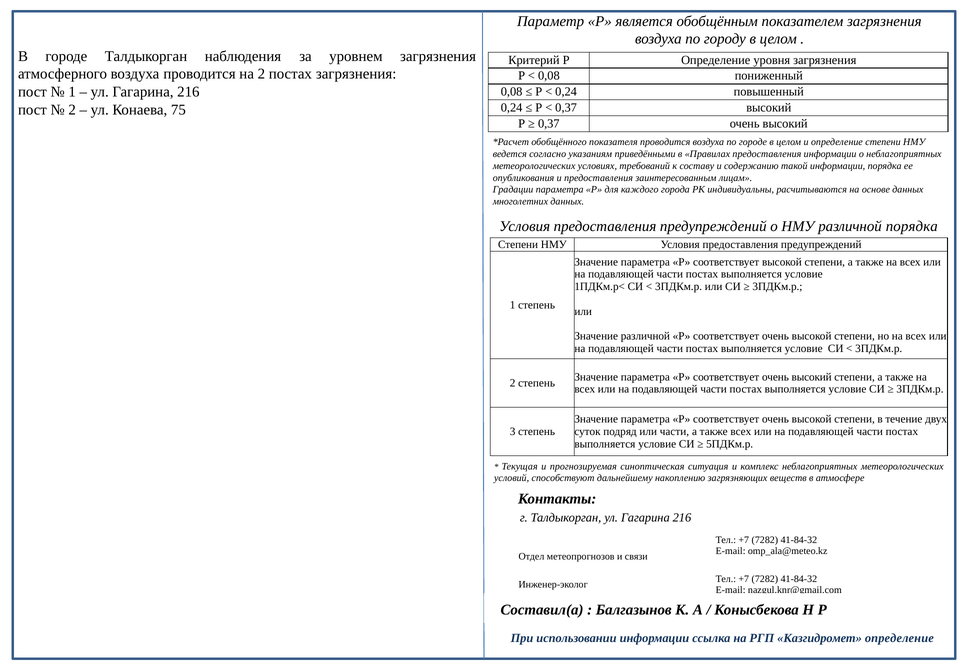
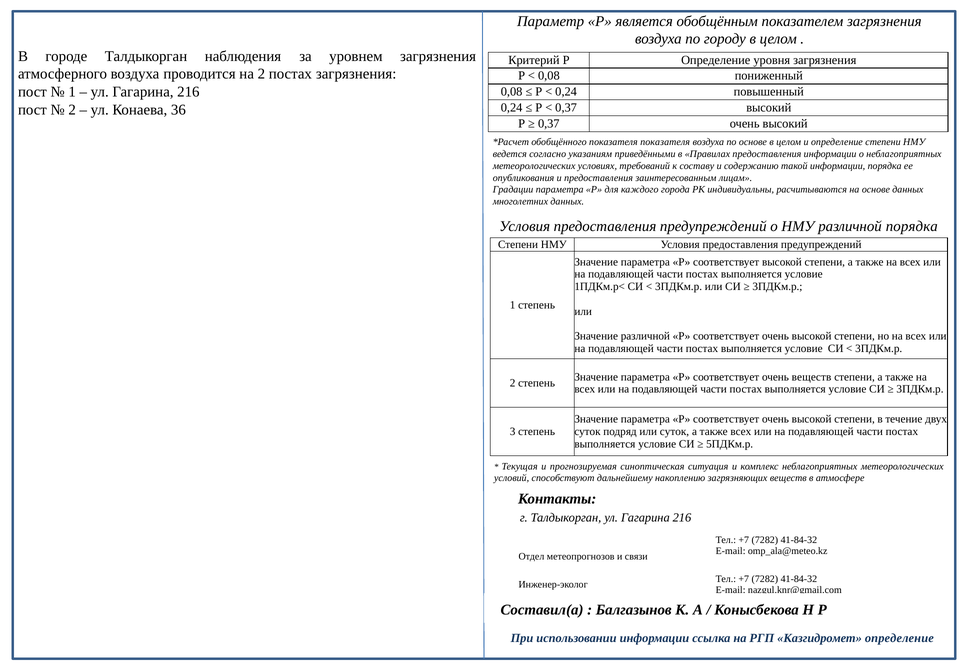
75: 75 -> 36 (178, 110)
показателя проводится: проводится -> показателя (665, 142)
по городе: городе -> основе (753, 142)
соответствует очень высокий: высокий -> веществ (812, 377)
или части: части -> суток (674, 432)
